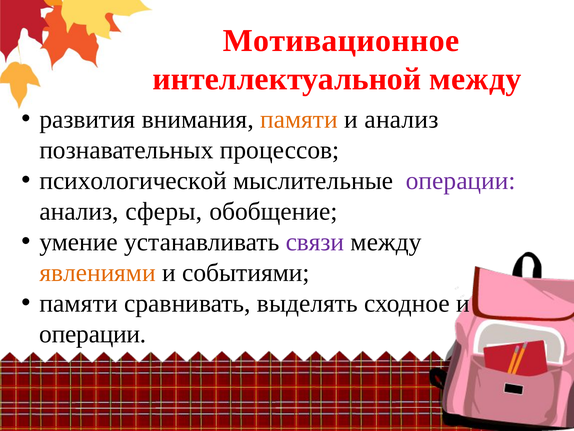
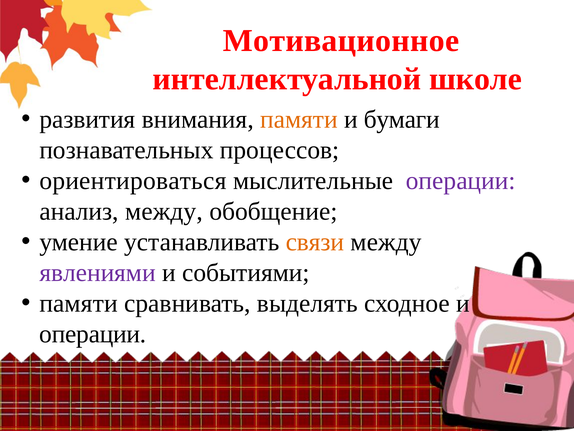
интеллектуальной между: между -> школе (476, 79)
и анализ: анализ -> бумаги (402, 119)
психологической: психологической -> ориентироваться (133, 181)
анализ сферы: сферы -> между (164, 211)
связи colour: purple -> orange (315, 242)
явлениями colour: orange -> purple (98, 272)
